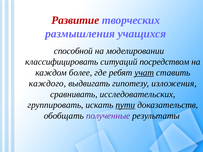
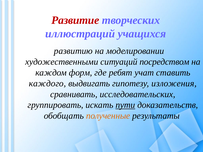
размышления: размышления -> иллюстраций (80, 34)
способной: способной -> развитию (73, 51)
классифицировать: классифицировать -> художественными (62, 62)
более: более -> форм (81, 73)
учат underline: present -> none (144, 73)
полученные colour: purple -> orange (108, 116)
